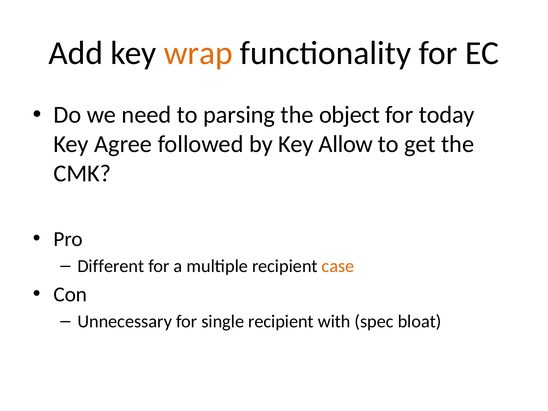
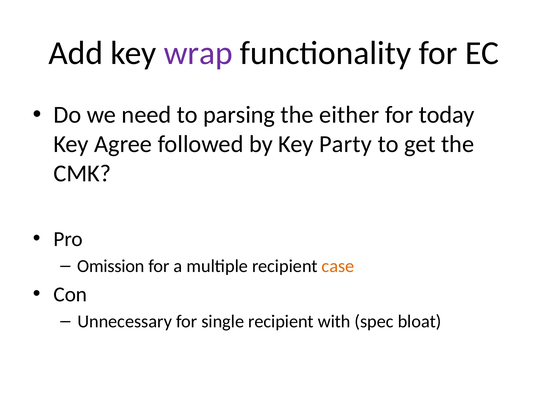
wrap colour: orange -> purple (198, 53)
object: object -> either (349, 115)
Allow: Allow -> Party (346, 144)
Different: Different -> Omission (111, 266)
